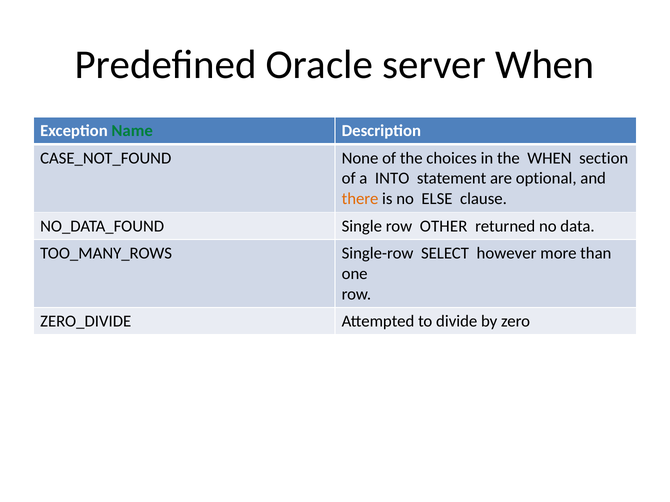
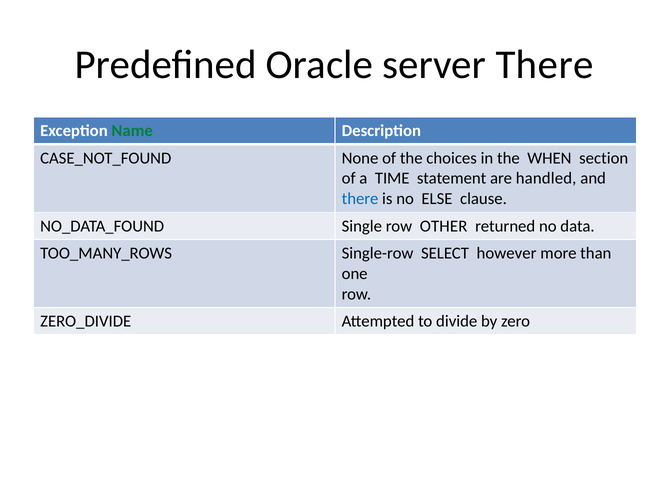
server When: When -> There (545, 65)
INTO: INTO -> TIME (392, 179)
optional: optional -> handled (546, 179)
there colour: orange -> blue (360, 199)
